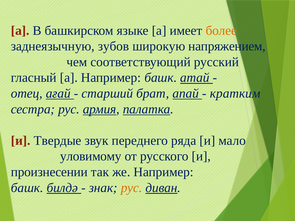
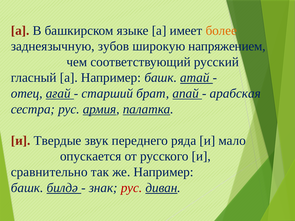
кратким: кратким -> арабская (235, 93)
уловимому: уловимому -> опускается (91, 156)
произнесении: произнесении -> сравнительно (49, 172)
рус colour: orange -> red (132, 188)
